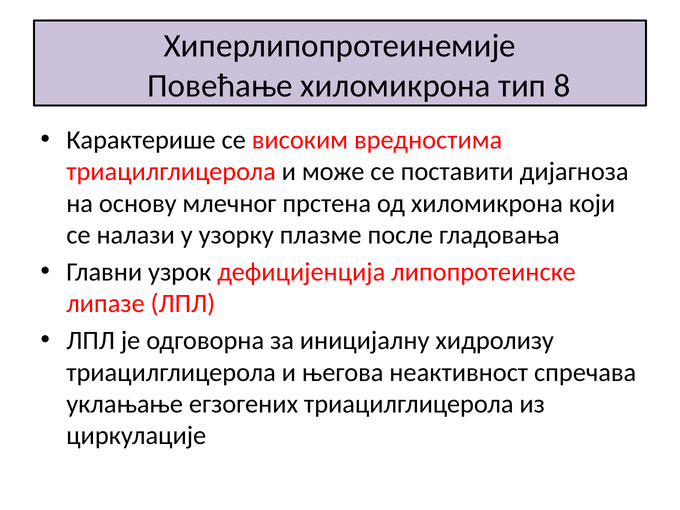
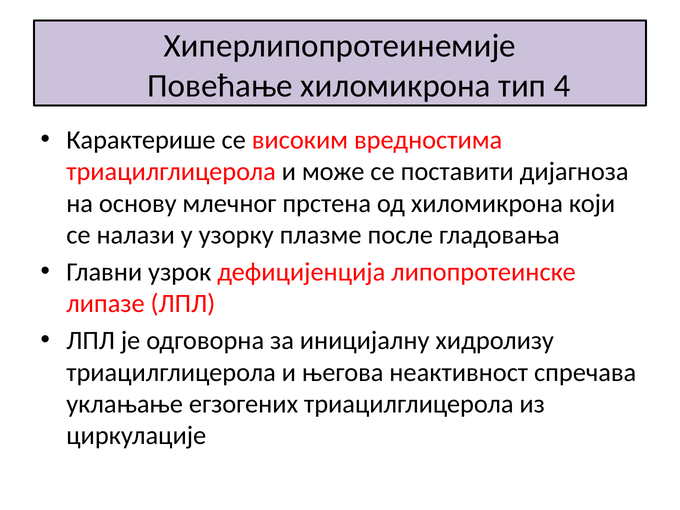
8: 8 -> 4 (562, 86)
